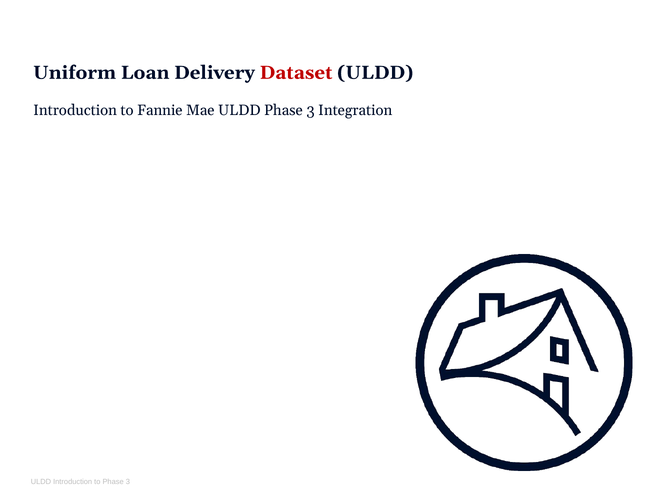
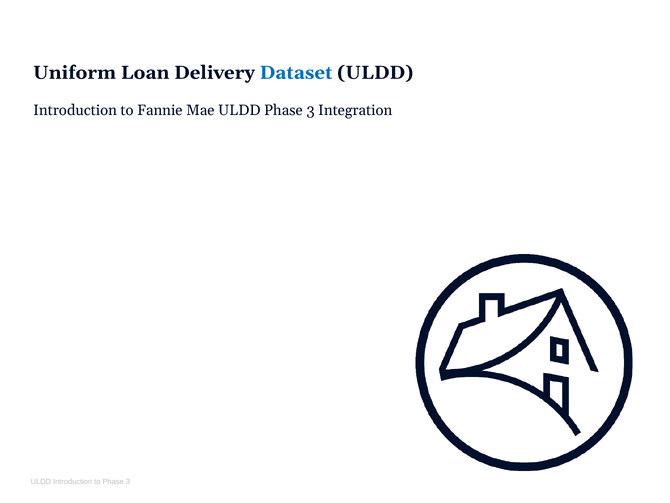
Dataset colour: red -> blue (296, 73)
